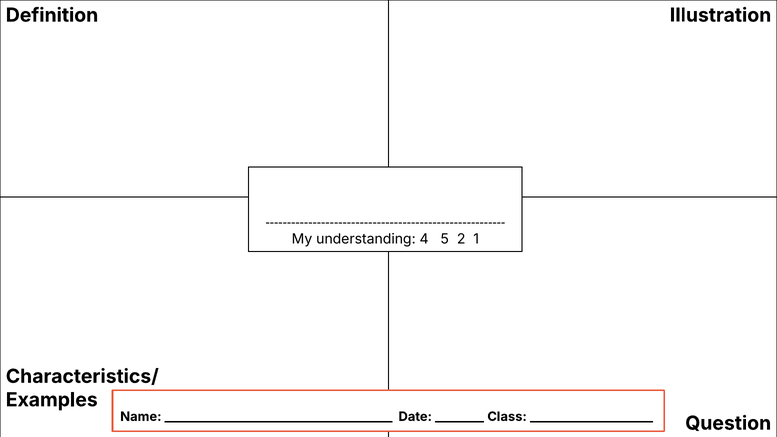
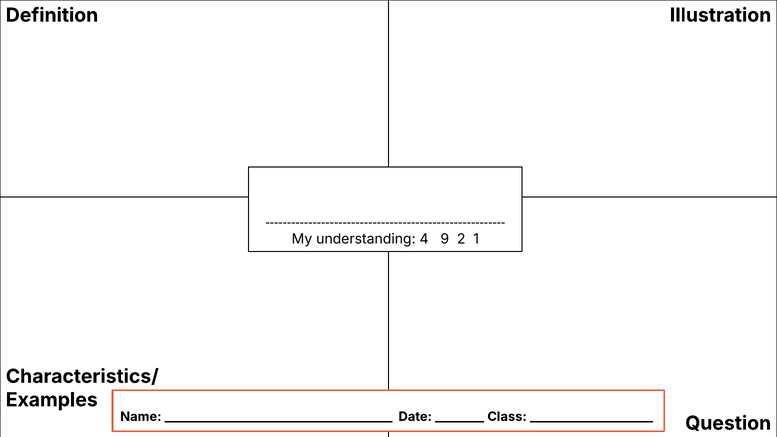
5: 5 -> 9 (445, 239)
